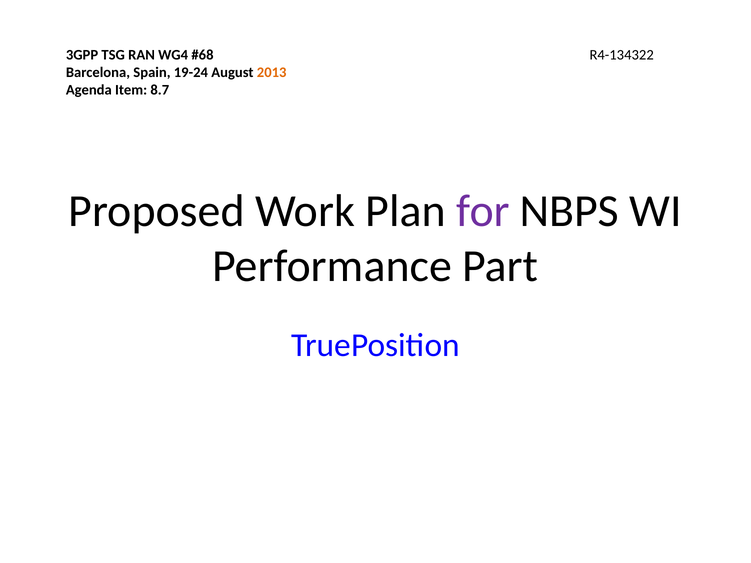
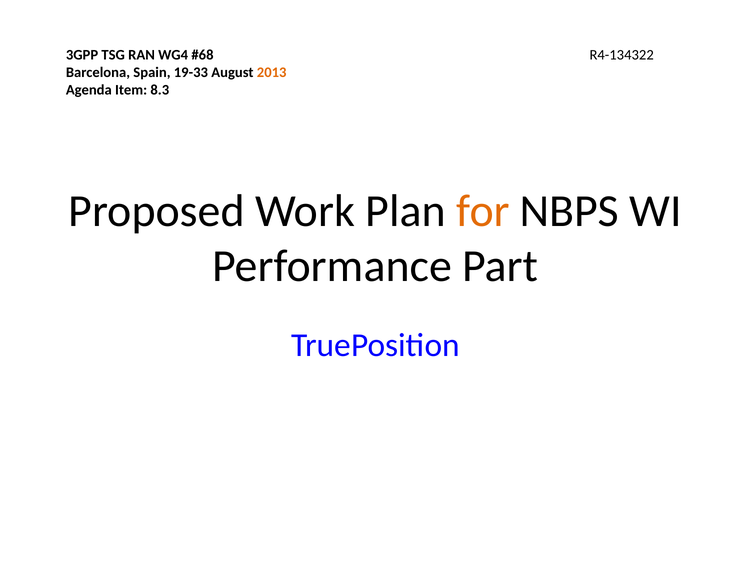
19-24: 19-24 -> 19-33 (191, 73)
8.7: 8.7 -> 8.3 (160, 90)
for colour: purple -> orange (483, 211)
